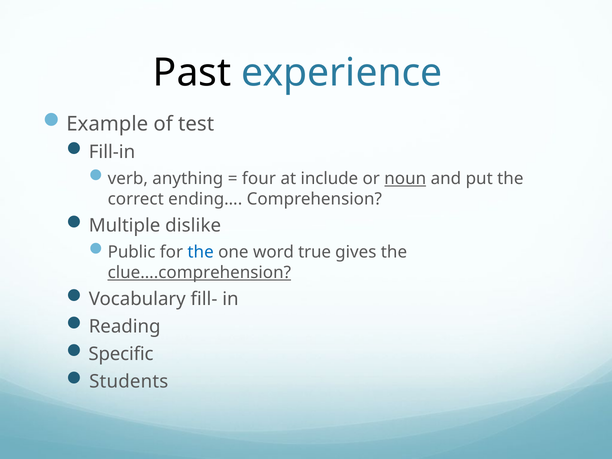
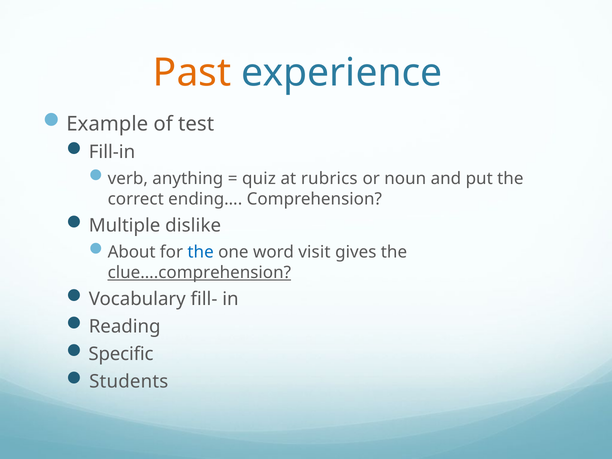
Past colour: black -> orange (192, 73)
four: four -> quiz (259, 179)
include: include -> rubrics (329, 179)
noun underline: present -> none (405, 179)
Public: Public -> About (132, 252)
true: true -> visit (314, 252)
